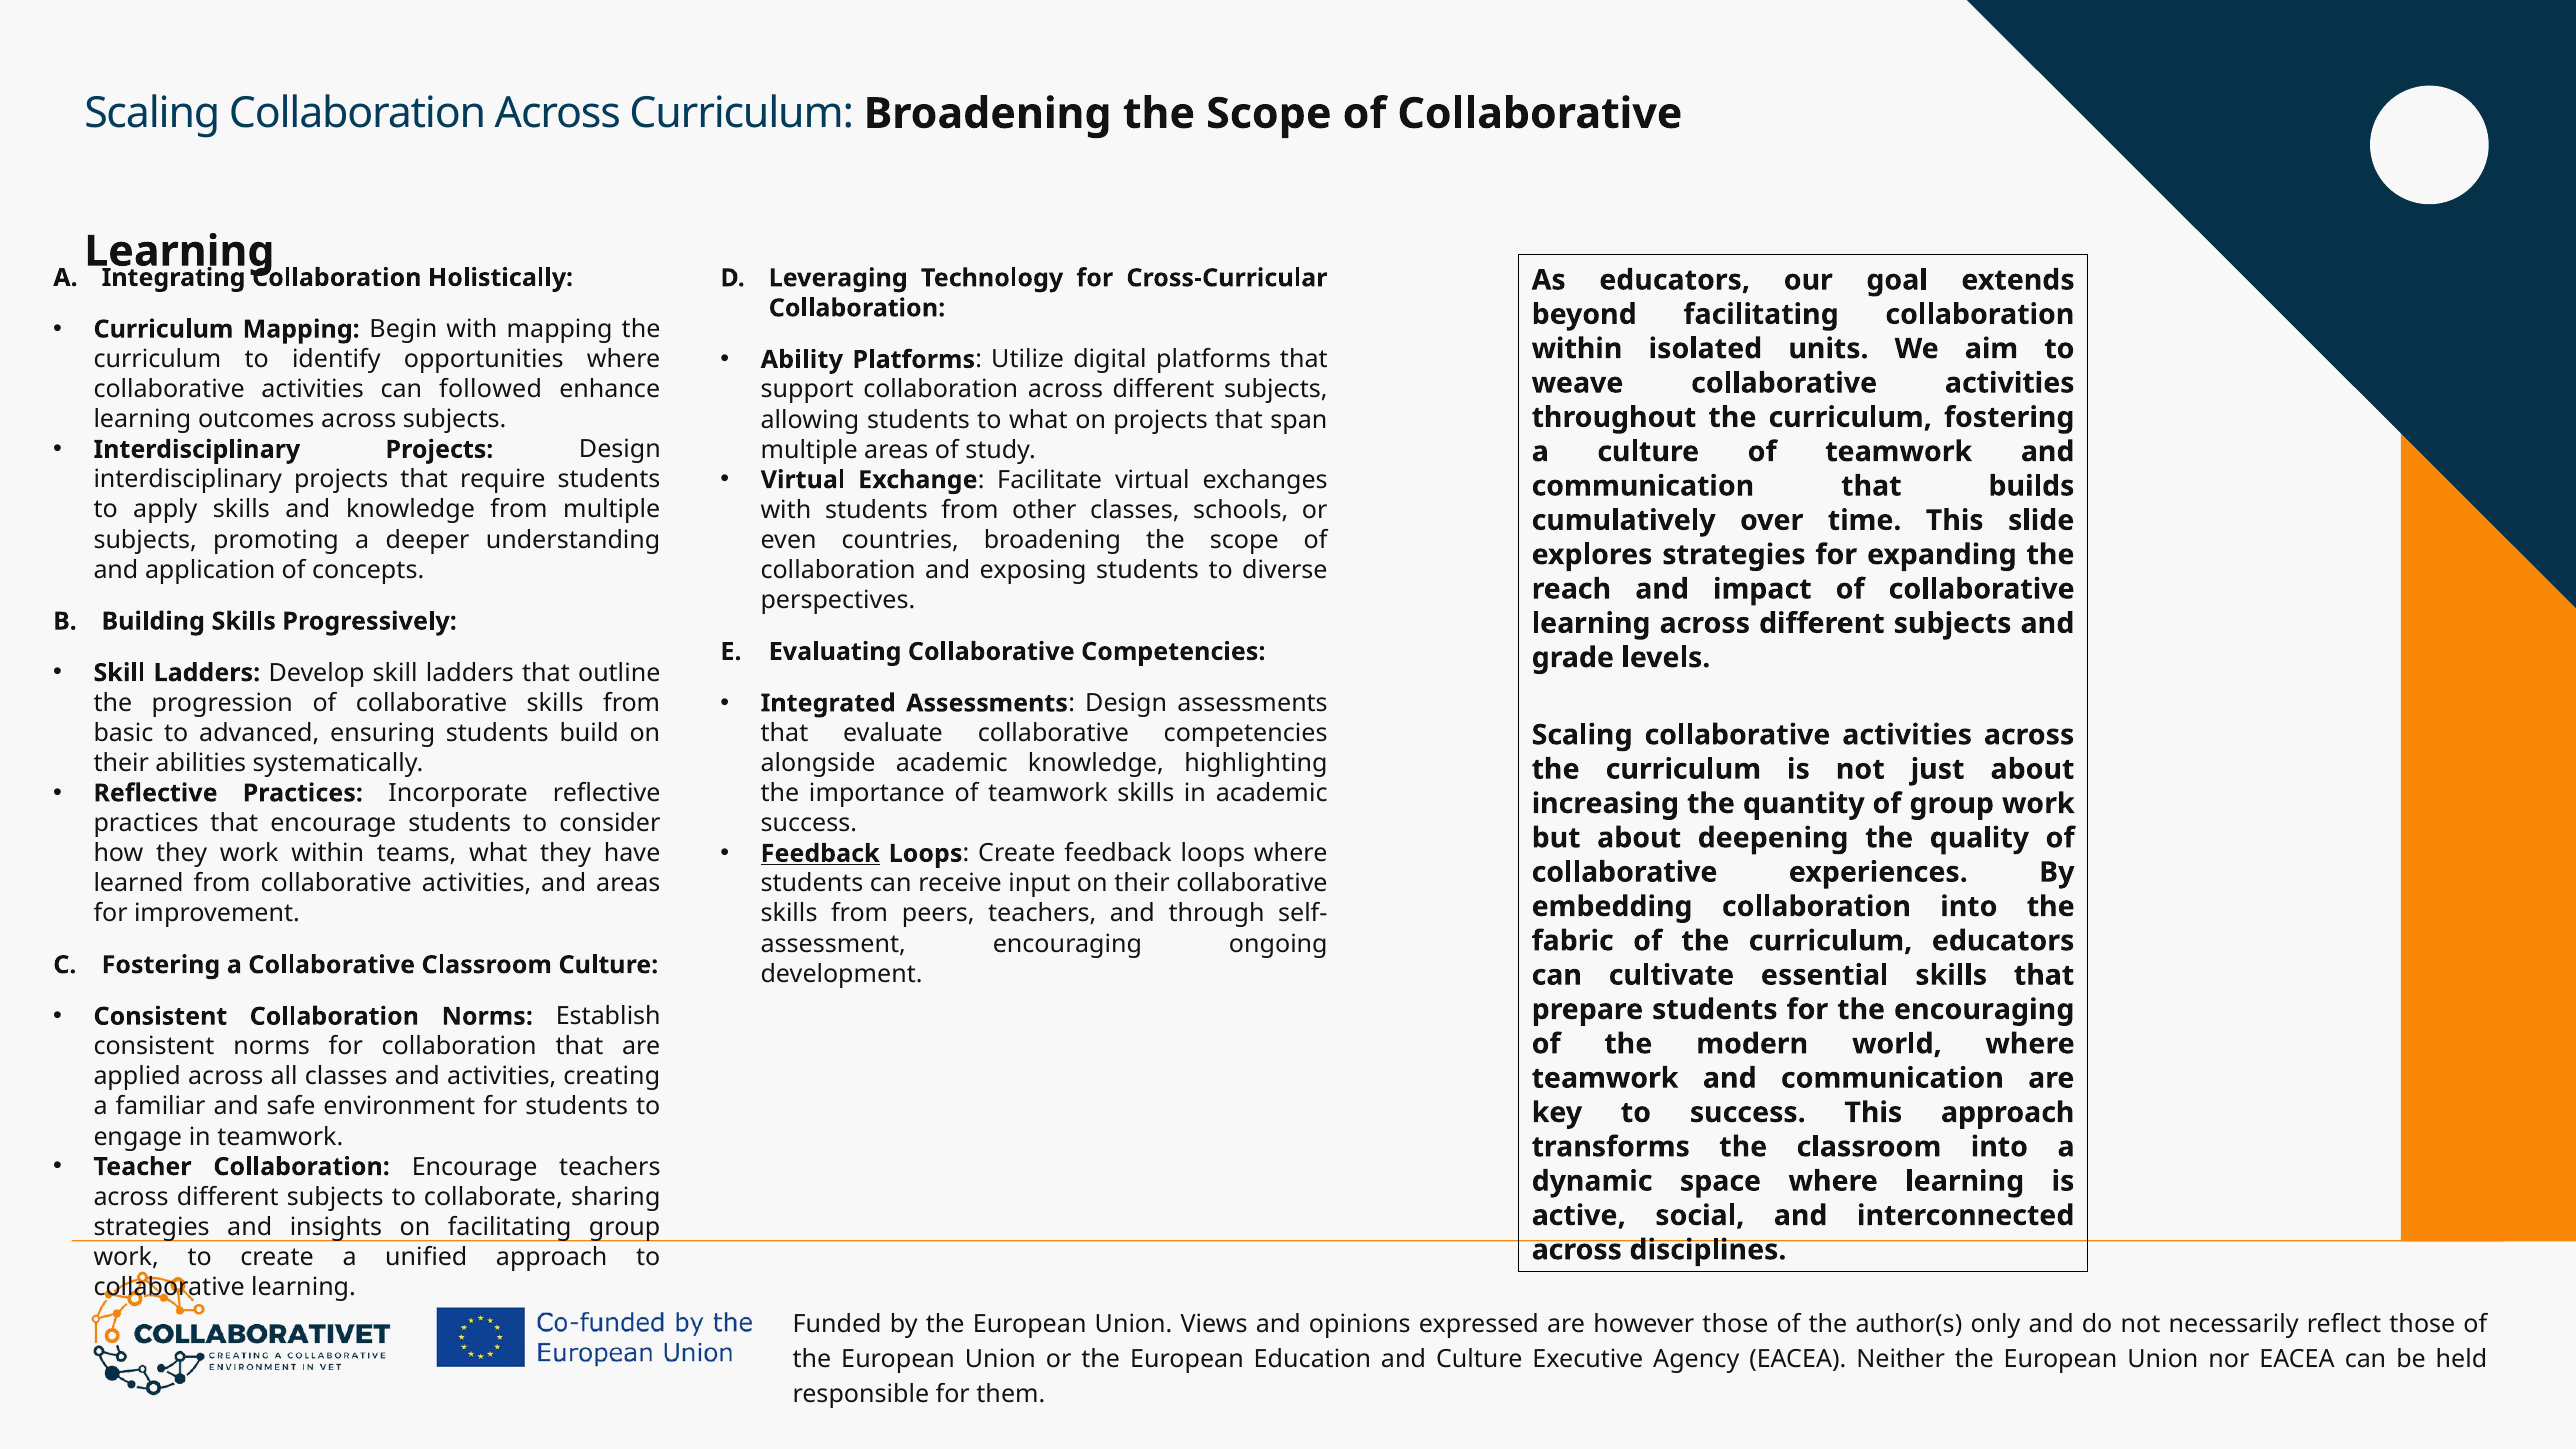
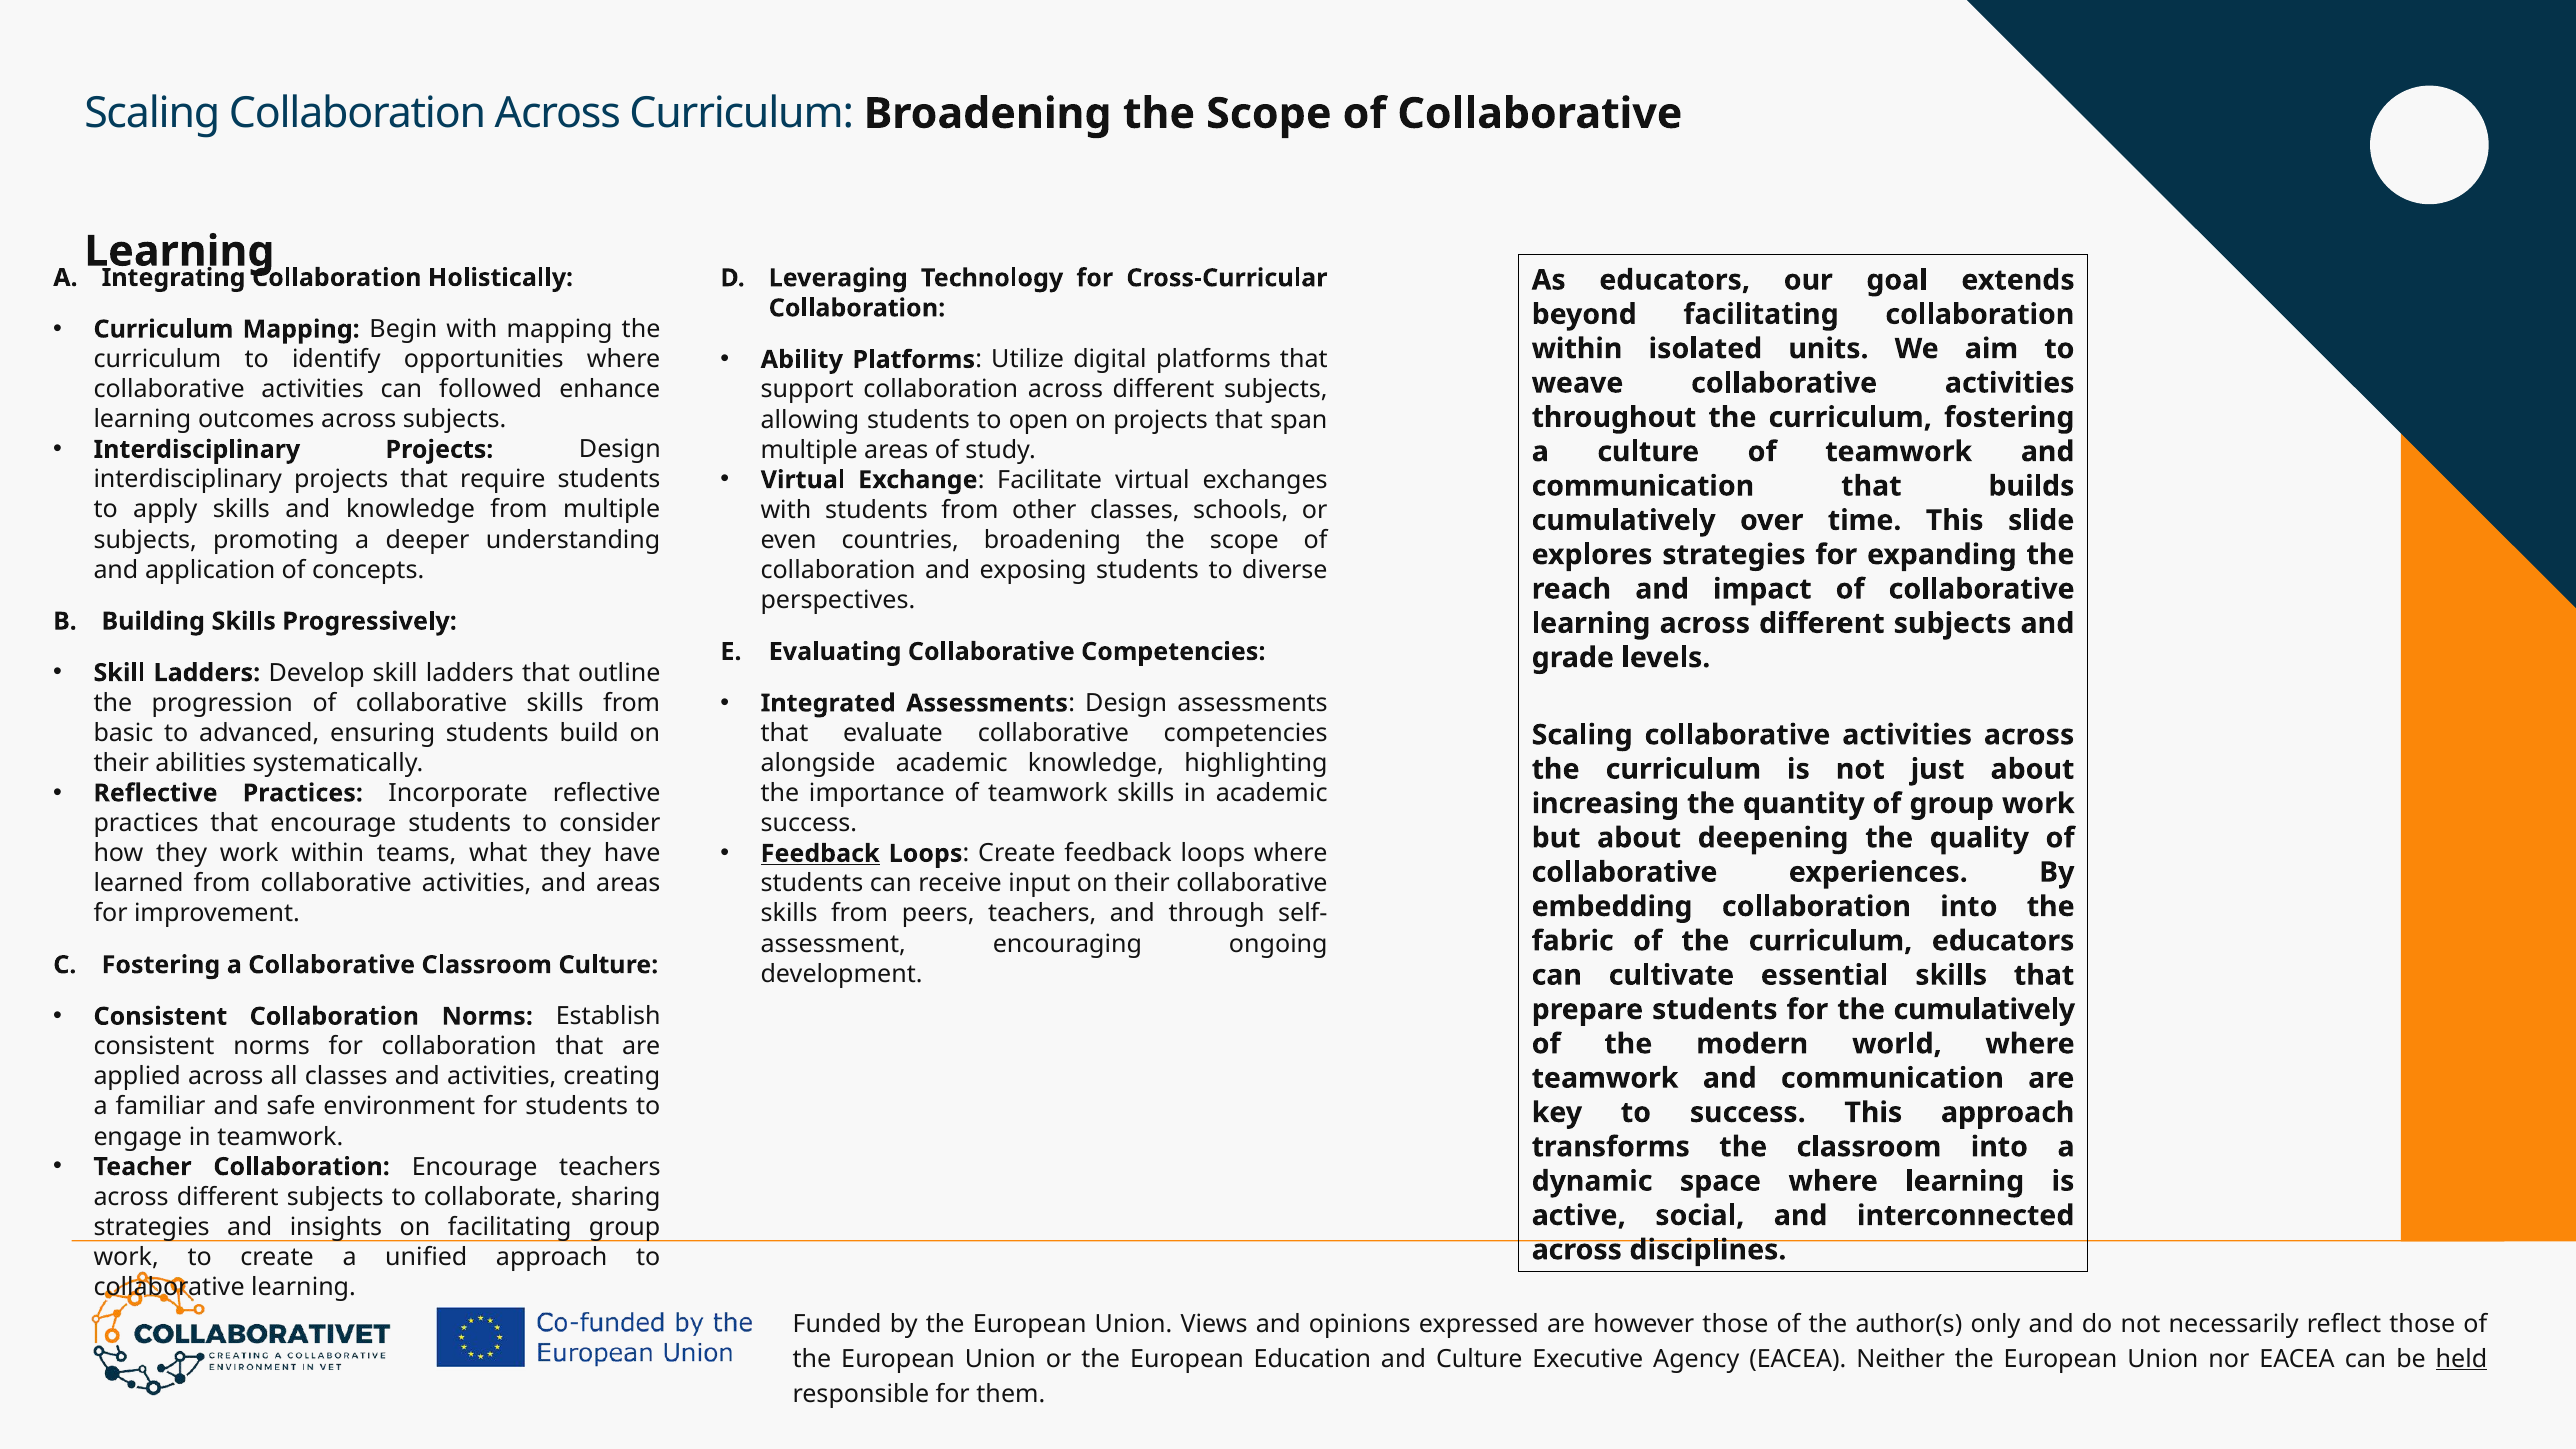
to what: what -> open (1039, 420)
the encouraging: encouraging -> cumulatively (1984, 1010)
held underline: none -> present (2461, 1359)
